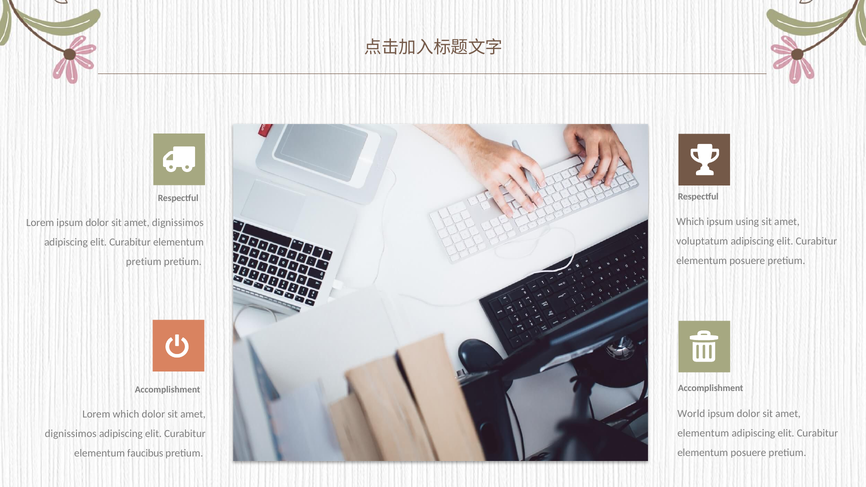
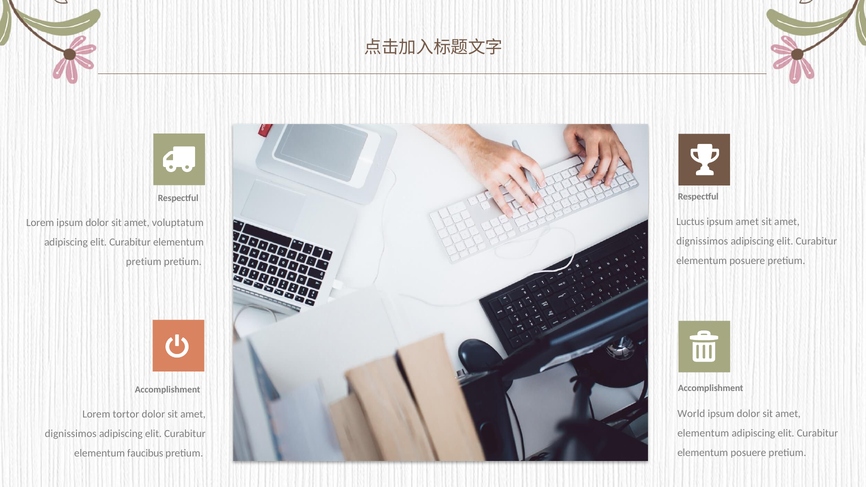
Which: Which -> Luctus (690, 222)
ipsum using: using -> amet (747, 222)
dignissimos: dignissimos -> voluptatum (178, 223)
voluptatum: voluptatum -> dignissimos (702, 241)
Lorem which: which -> tortor (126, 415)
